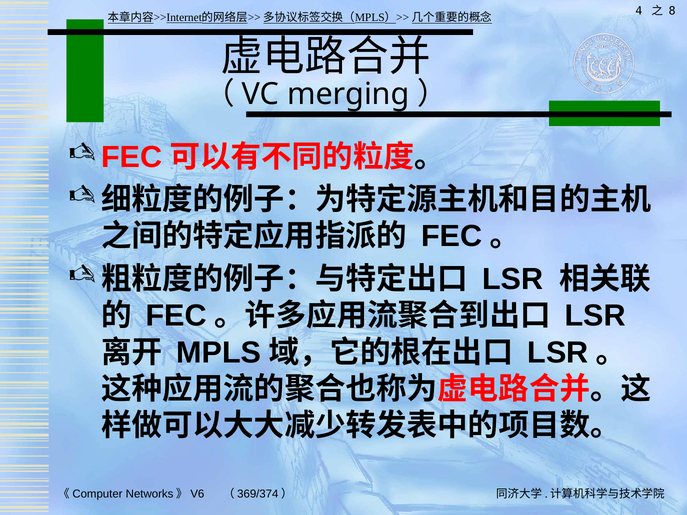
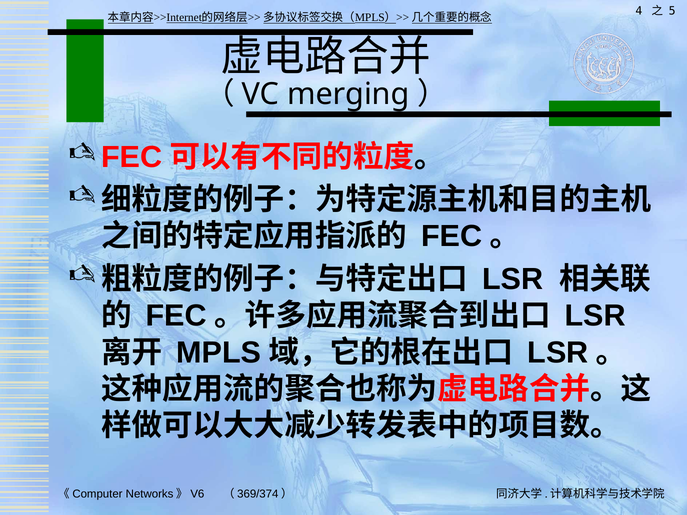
8: 8 -> 5 (672, 11)
